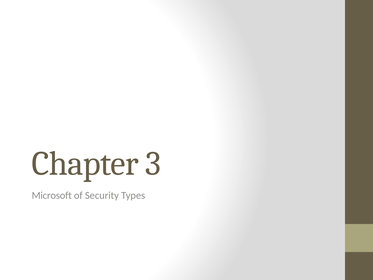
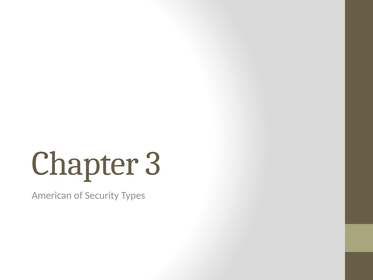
Microsoft: Microsoft -> American (52, 195)
